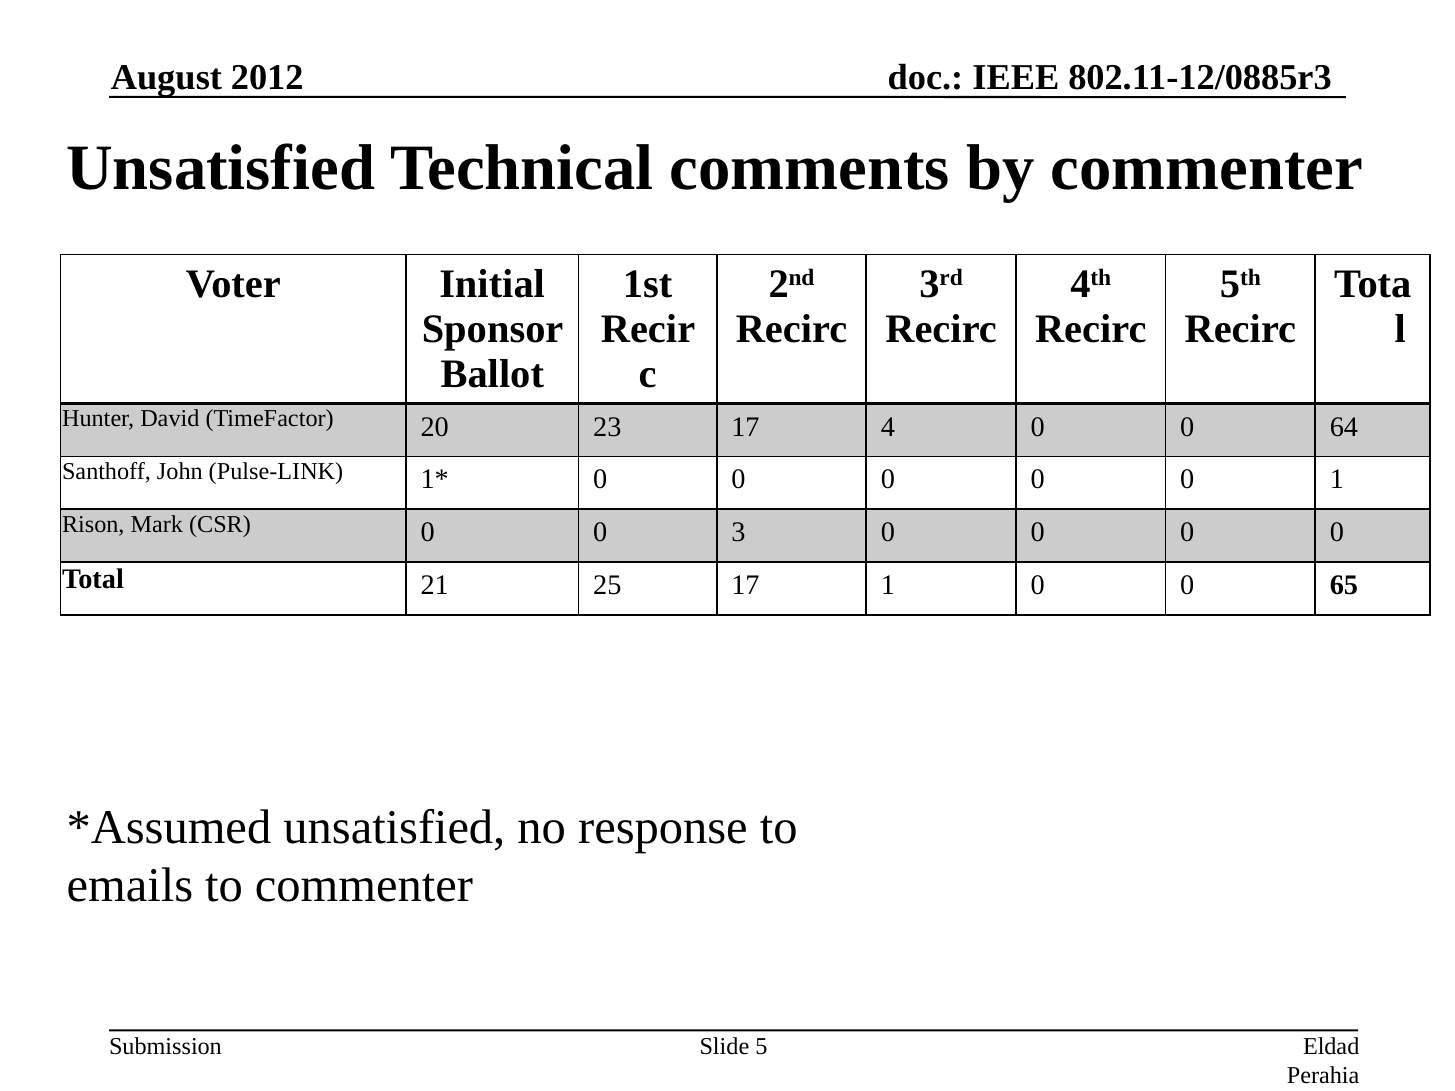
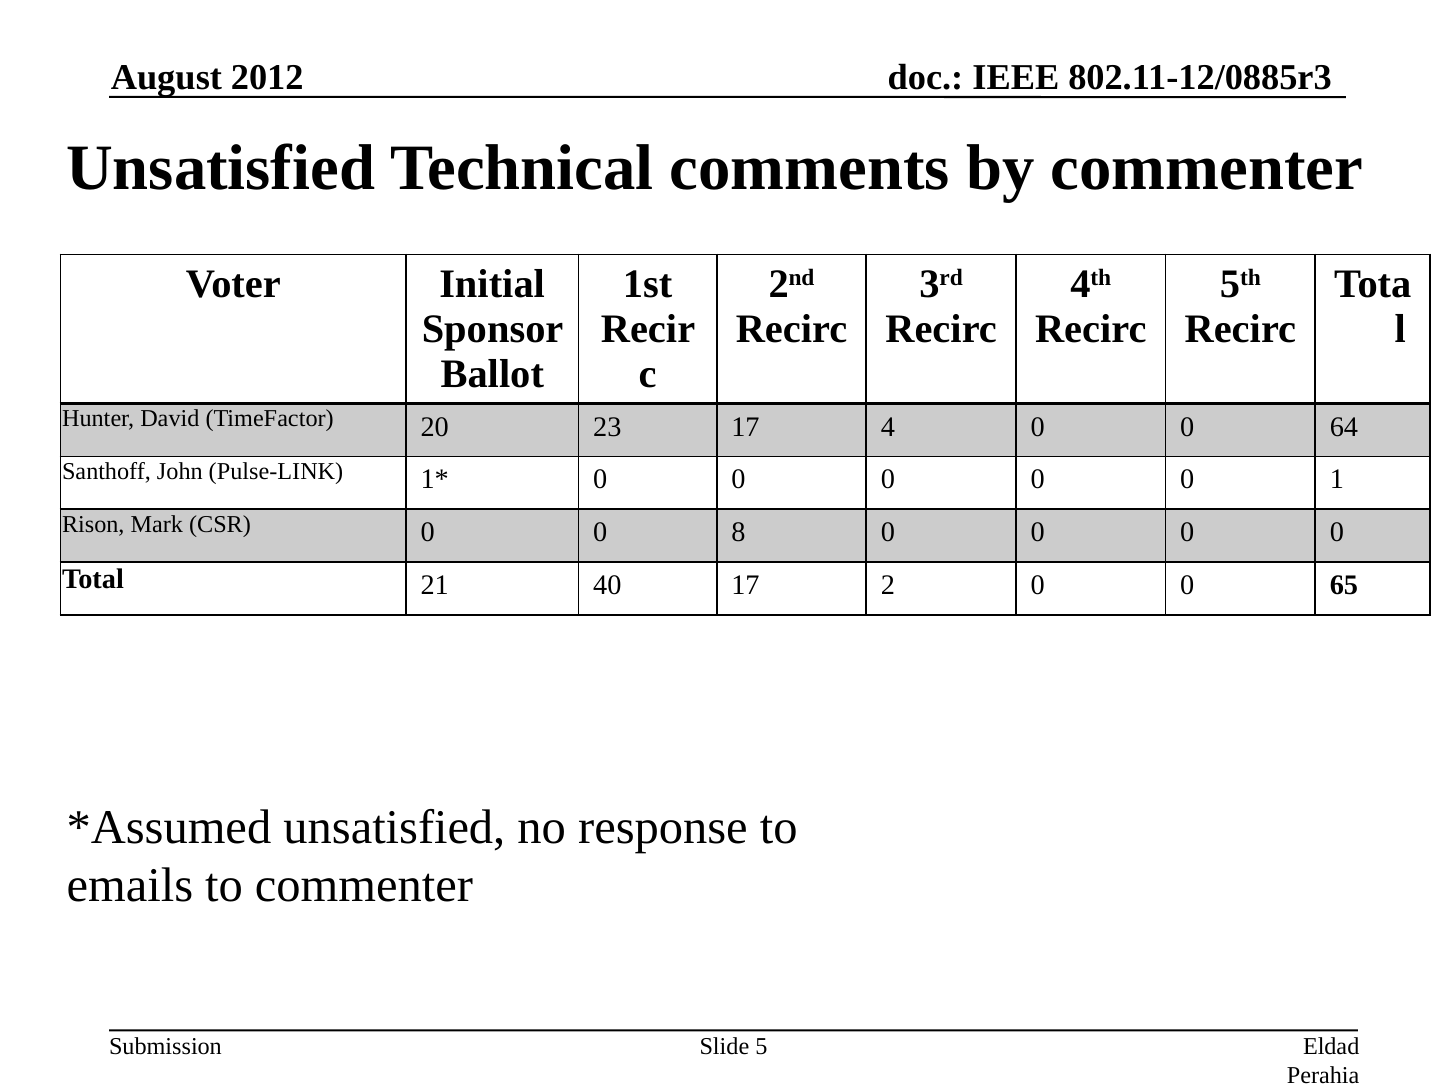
3: 3 -> 8 (738, 533)
25: 25 -> 40 (607, 585)
17 1: 1 -> 2 (888, 585)
